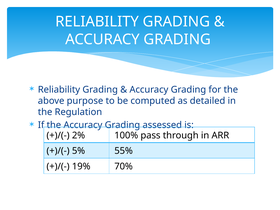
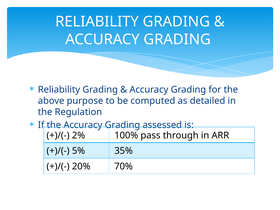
55%: 55% -> 35% (124, 151)
19%: 19% -> 20% (81, 166)
